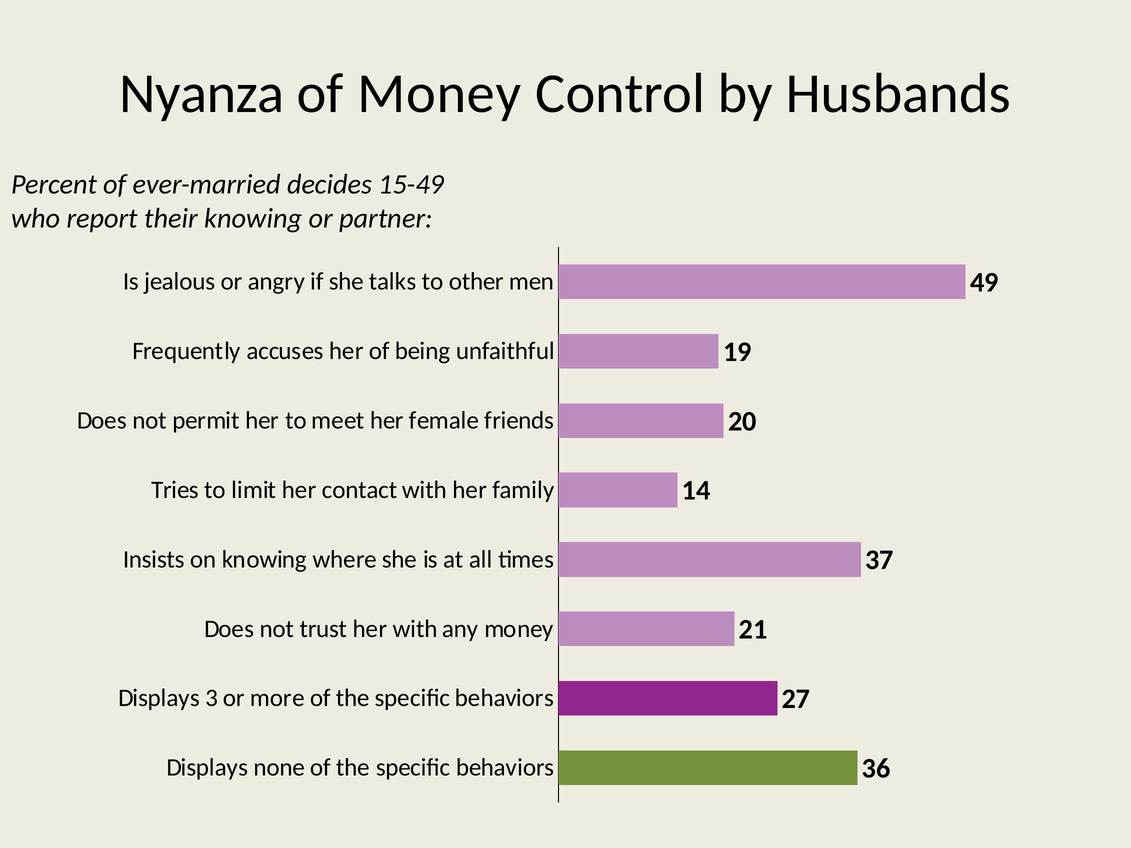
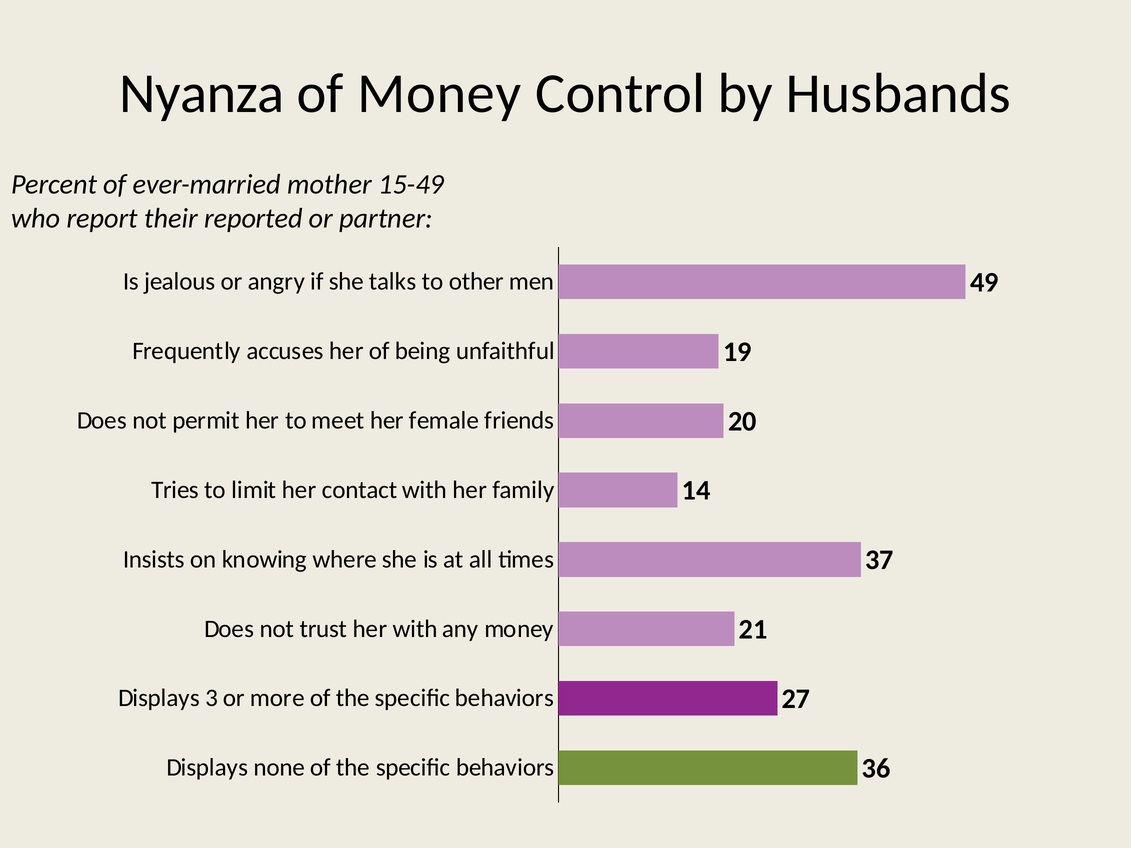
decides: decides -> mother (329, 185)
their knowing: knowing -> reported (253, 219)
